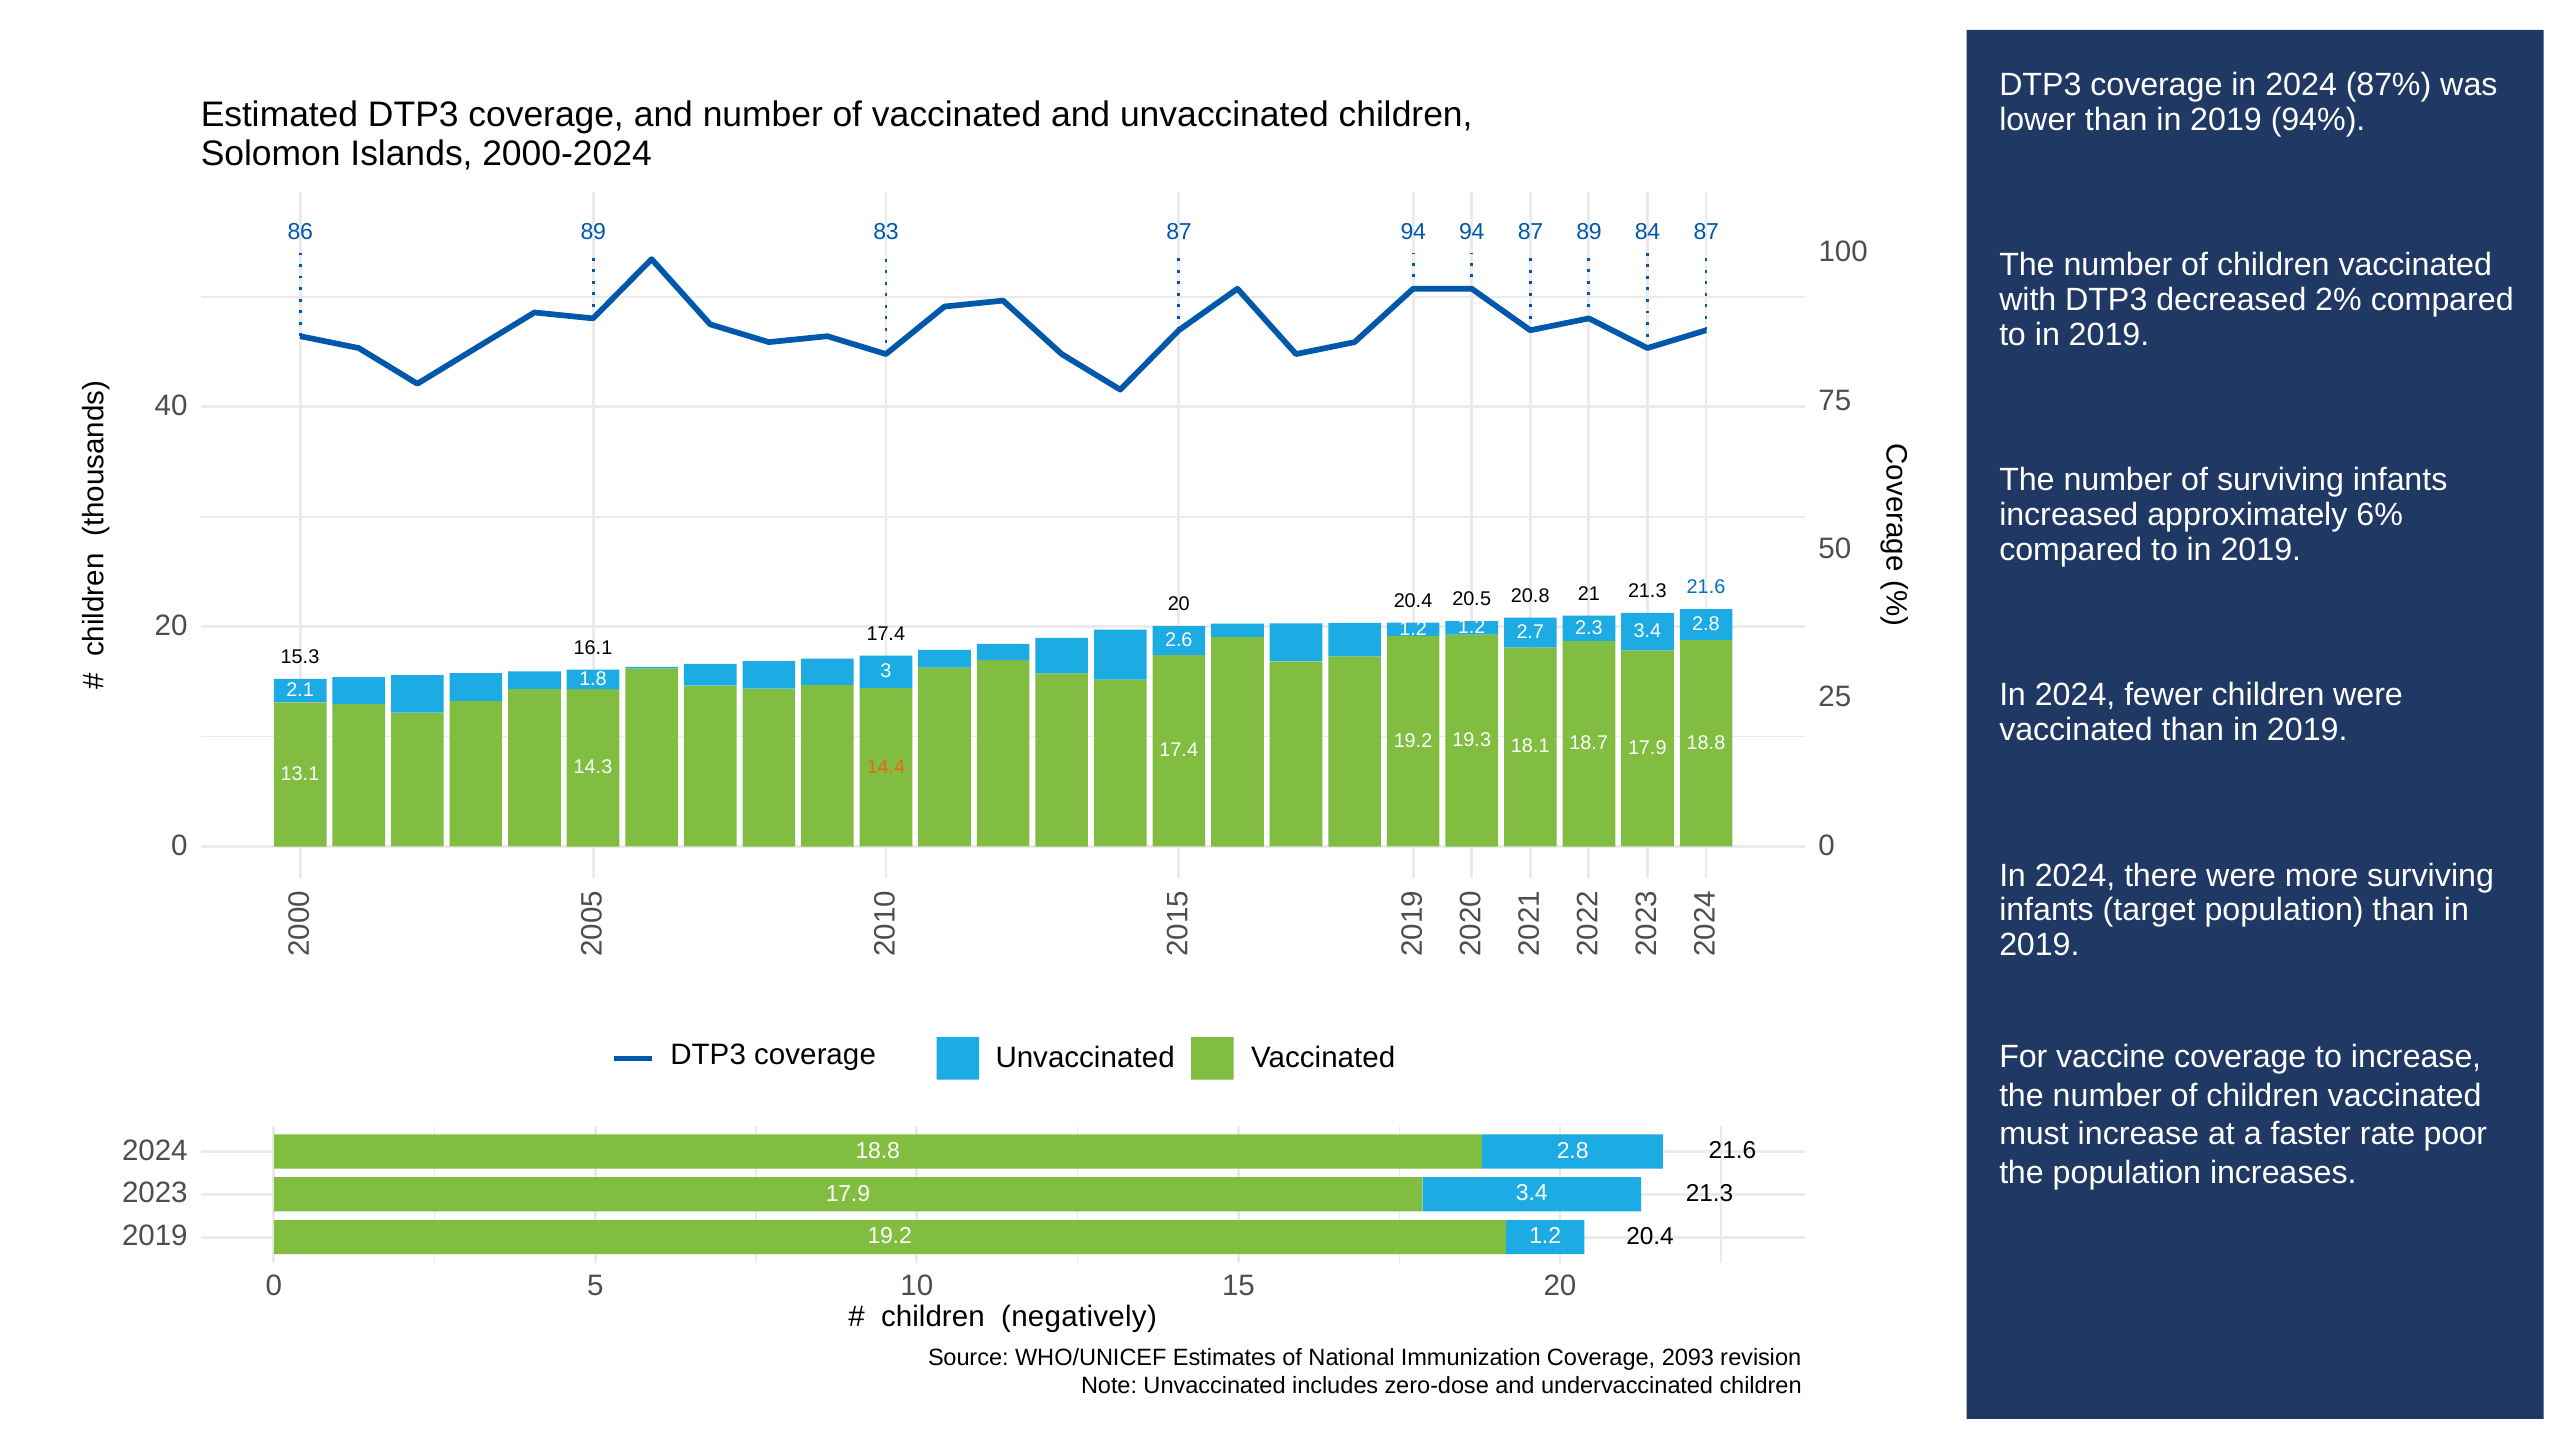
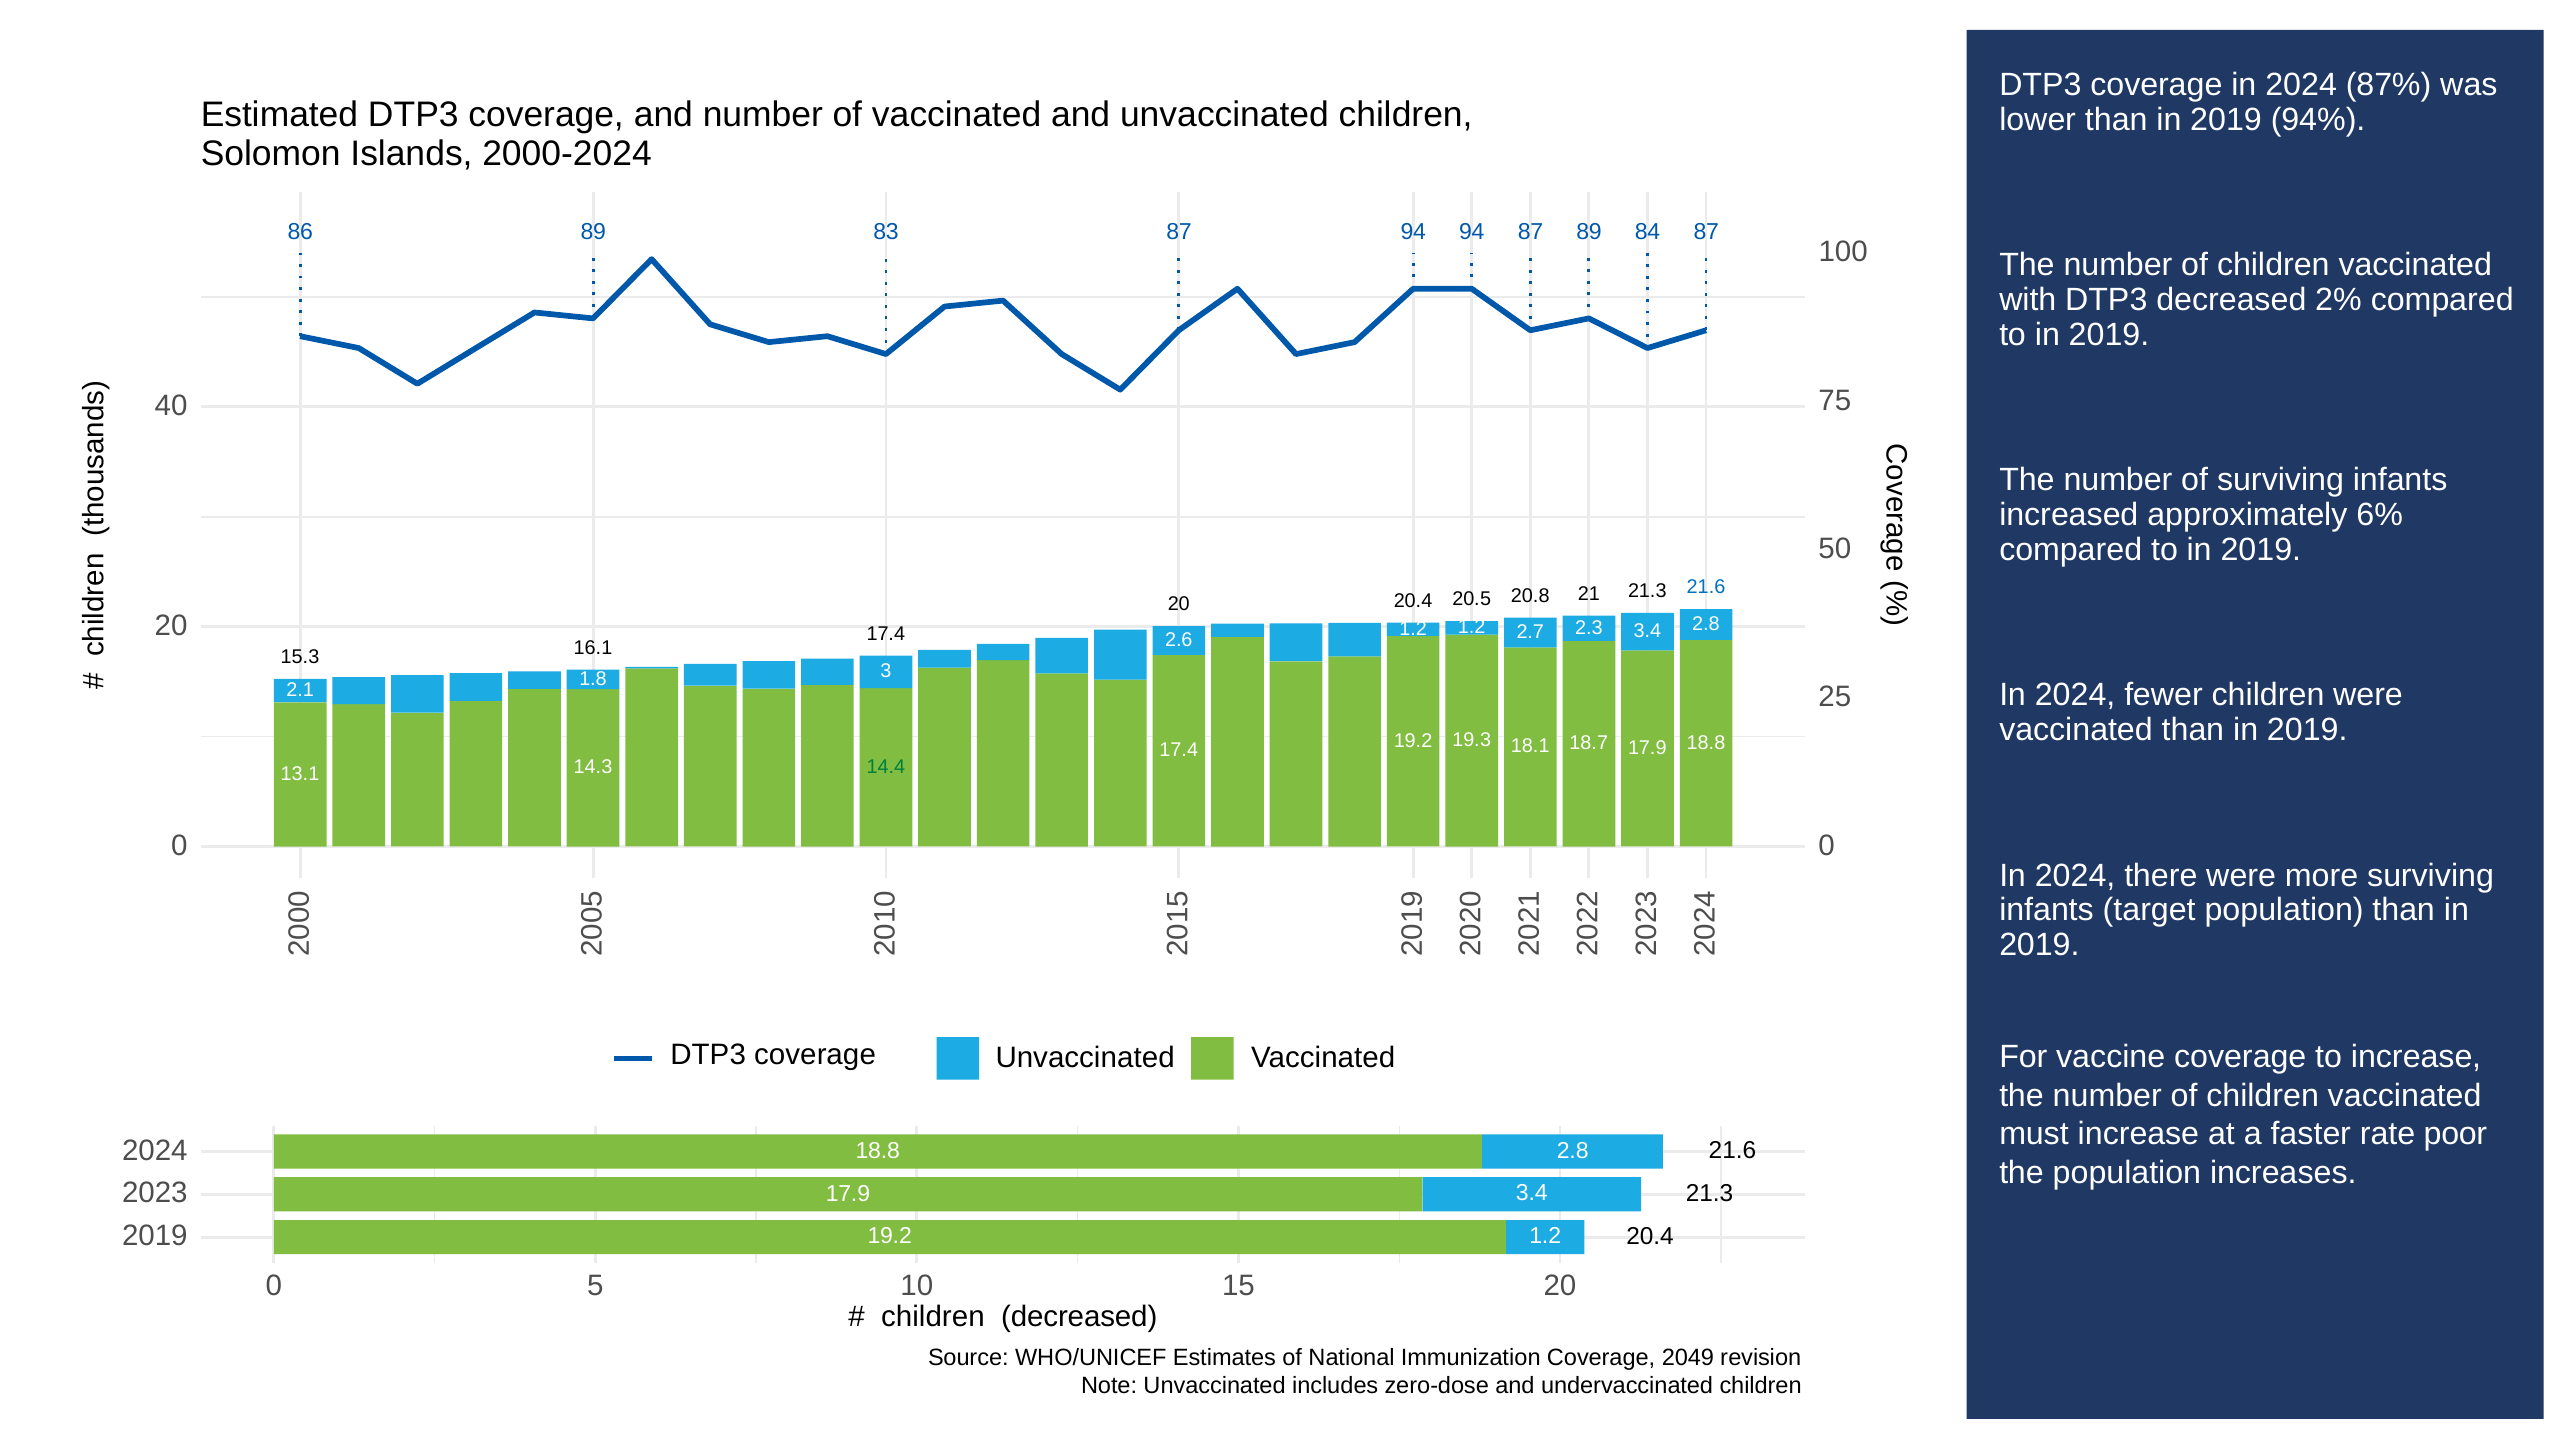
14.4 colour: orange -> green (886, 767)
children negatively: negatively -> decreased (1079, 1317)
2093: 2093 -> 2049 (1688, 1358)
